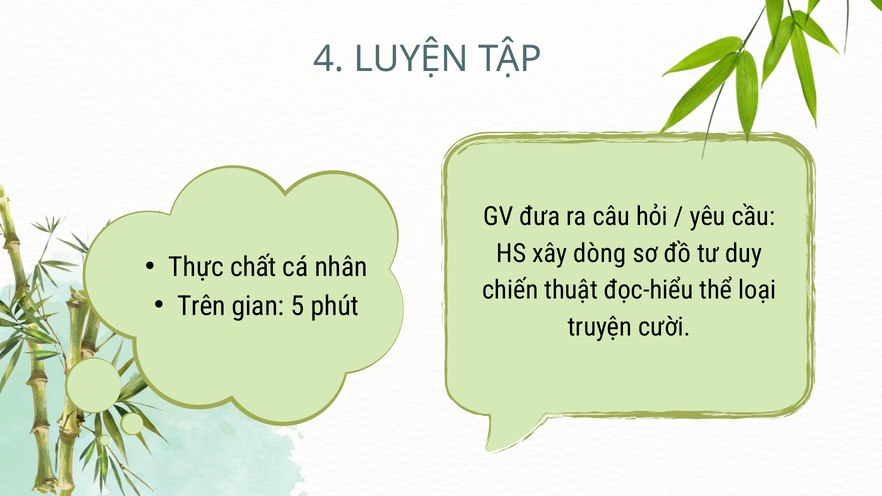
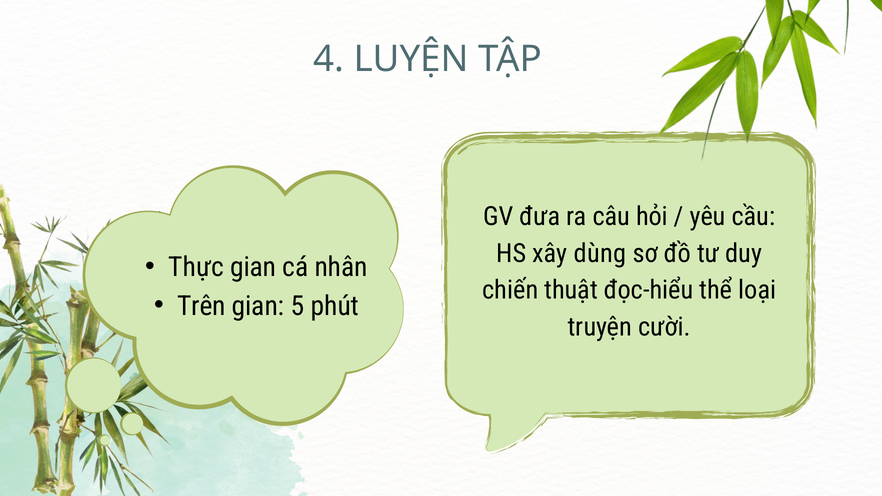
dòng: dòng -> dùng (600, 253)
Thực chất: chất -> gian (253, 267)
